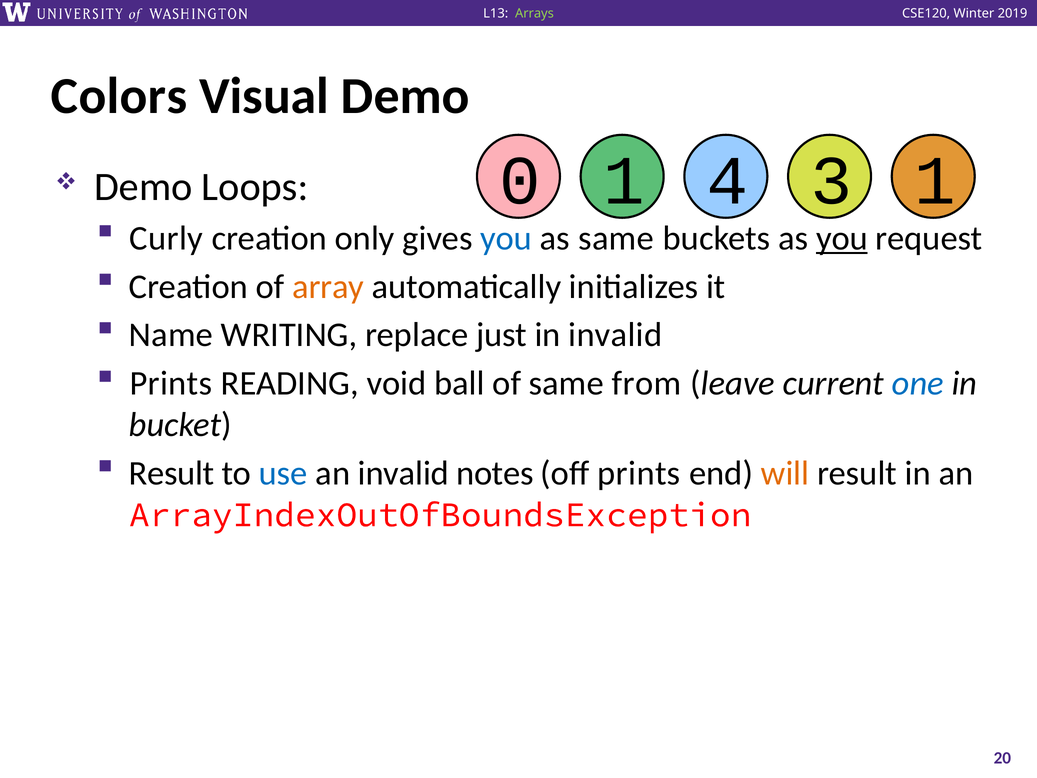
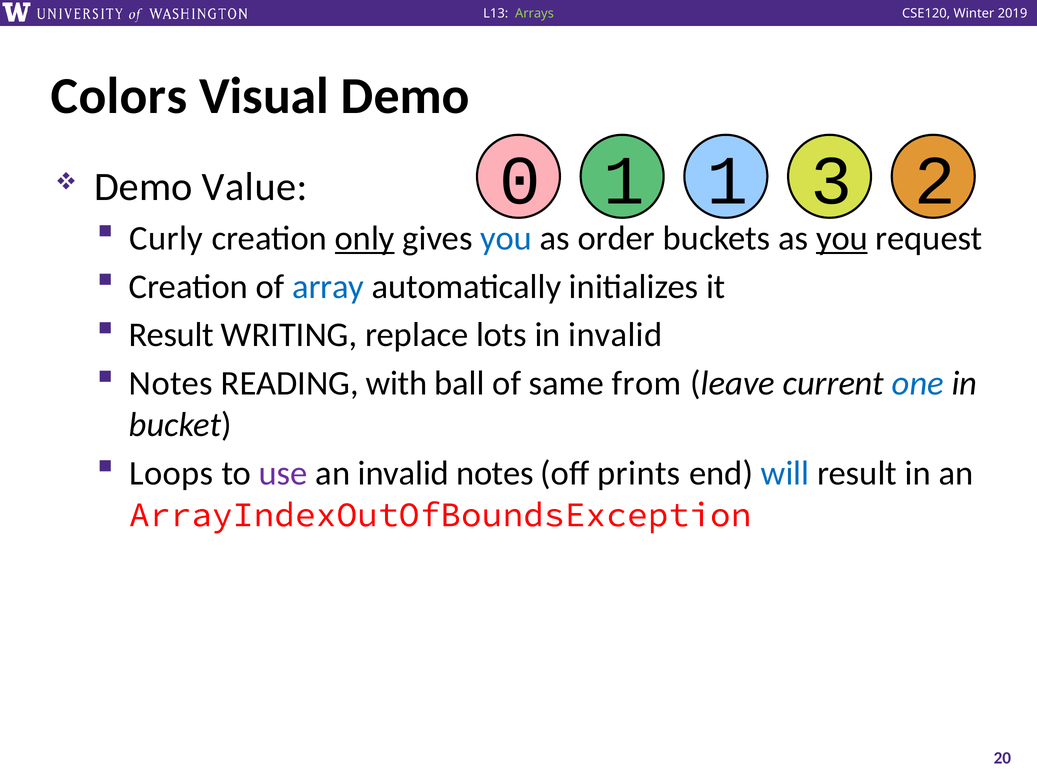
1 4: 4 -> 1 (728, 181)
3 1: 1 -> 2 (935, 181)
Loops: Loops -> Value (255, 187)
only underline: none -> present (365, 238)
as same: same -> order (616, 238)
array colour: orange -> blue (328, 287)
Name: Name -> Result (171, 335)
just: just -> lots (502, 335)
Prints: Prints -> Notes (171, 383)
void: void -> with (397, 383)
Result: Result -> Loops (171, 473)
use colour: blue -> purple (283, 473)
will colour: orange -> blue (785, 473)
